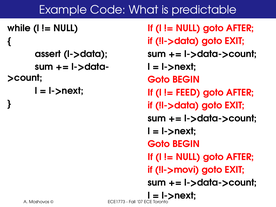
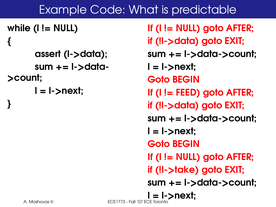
!l->movi: !l->movi -> !l->take (177, 170)
